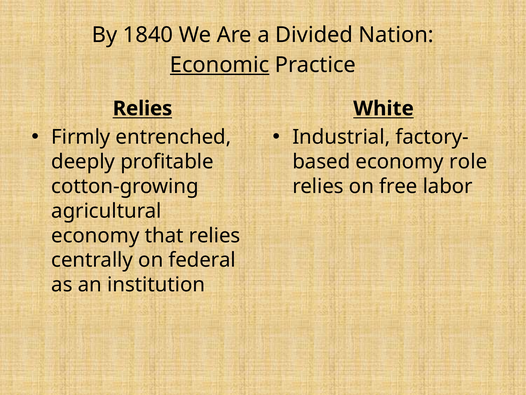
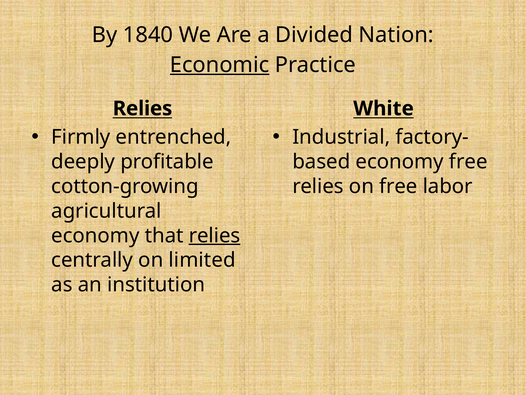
economy role: role -> free (468, 162)
relies underline: none -> present (215, 235)
federal: federal -> limited (202, 260)
